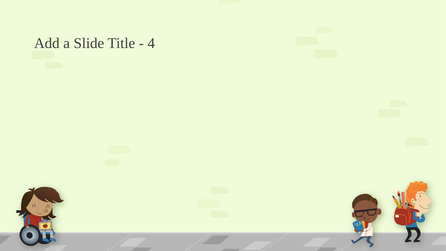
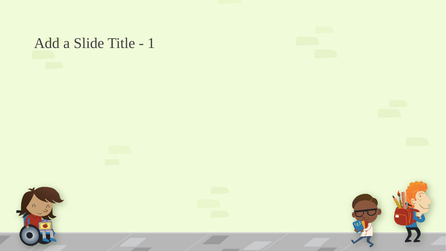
4: 4 -> 1 (151, 43)
